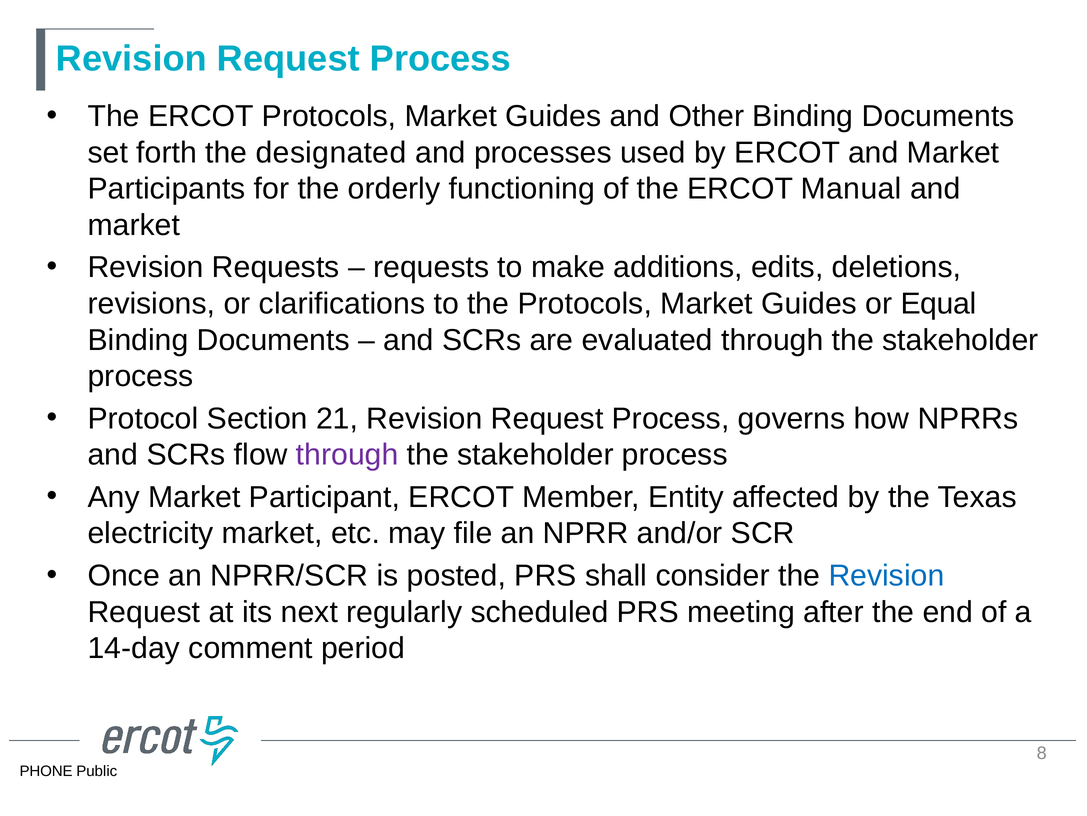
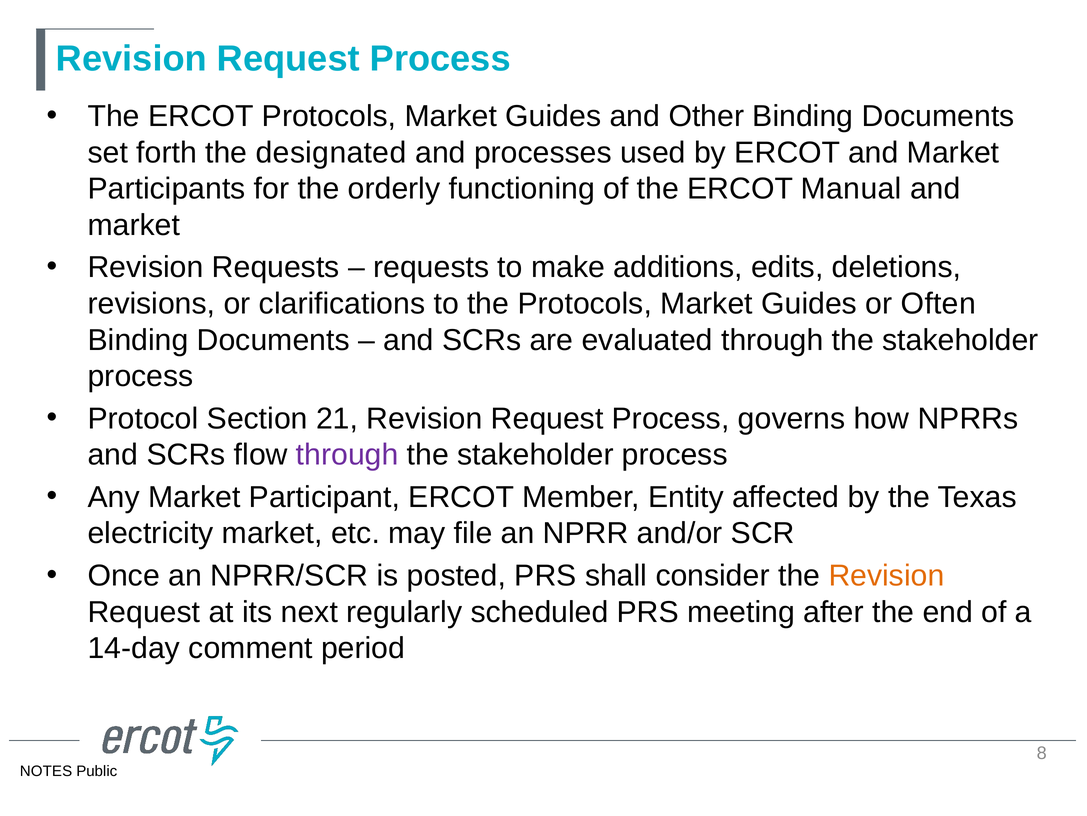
Equal: Equal -> Often (938, 303)
Revision colour: blue -> orange (886, 575)
PHONE: PHONE -> NOTES (46, 771)
